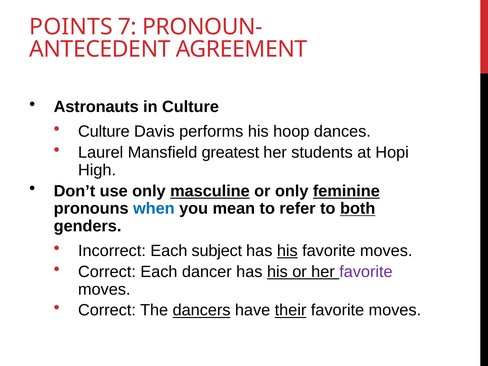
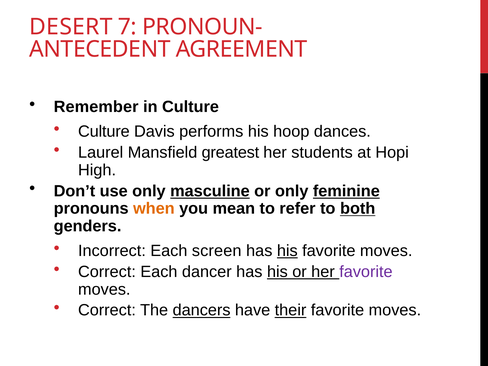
POINTS: POINTS -> DESERT (71, 27)
Astronauts: Astronauts -> Remember (96, 107)
when colour: blue -> orange (154, 209)
subject: subject -> screen (217, 251)
